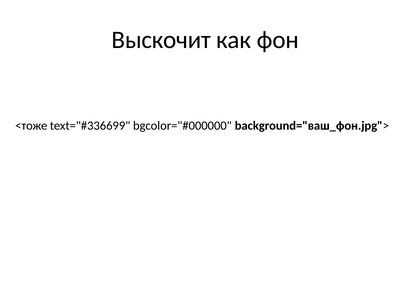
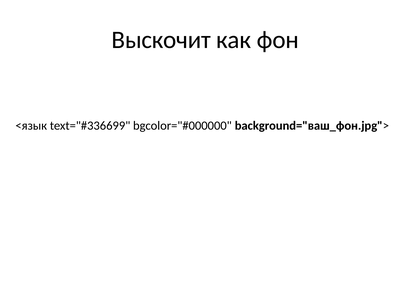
<тоже: <тоже -> <язык (31, 126)
